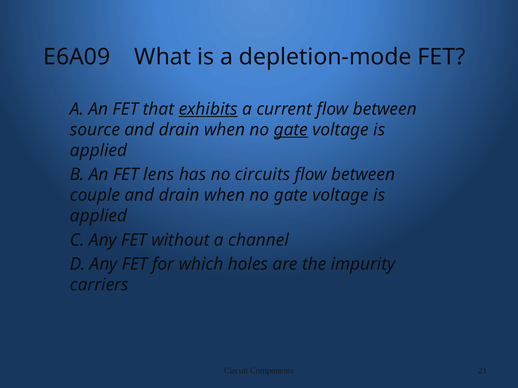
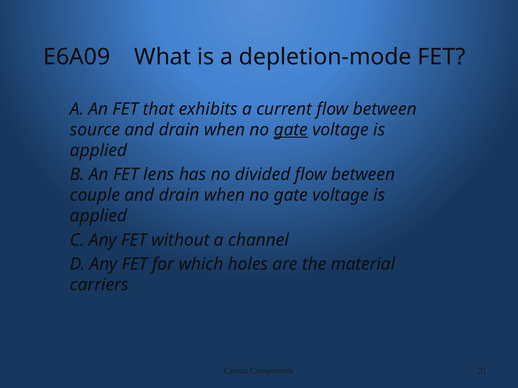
exhibits underline: present -> none (208, 109)
circuits: circuits -> divided (263, 175)
impurity: impurity -> material (363, 265)
